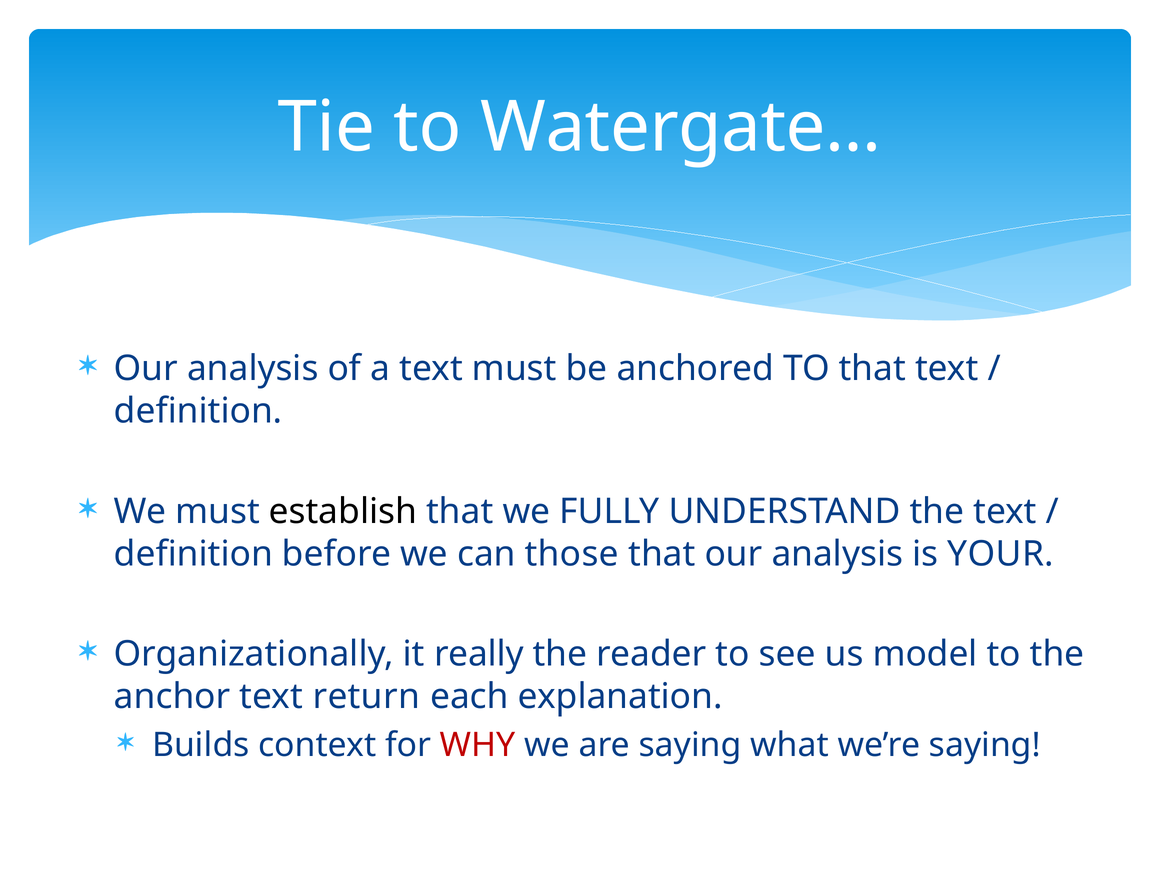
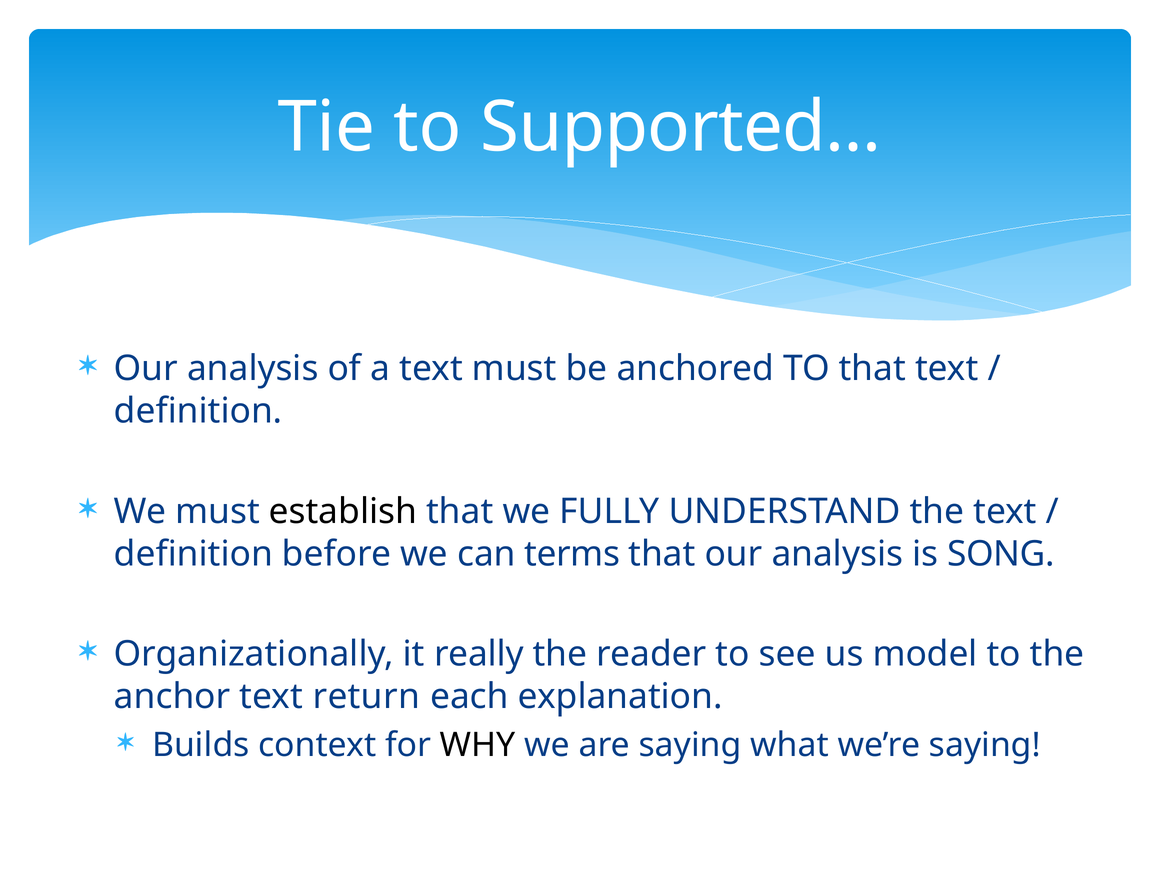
Watergate…: Watergate… -> Supported… (681, 127)
those: those -> terms (572, 554)
YOUR: YOUR -> SONG (1001, 554)
WHY colour: red -> black (478, 745)
